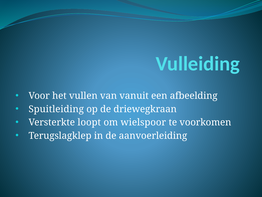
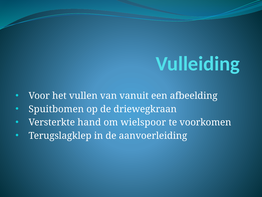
Spuitleiding: Spuitleiding -> Spuitbomen (56, 109)
loopt: loopt -> hand (89, 122)
